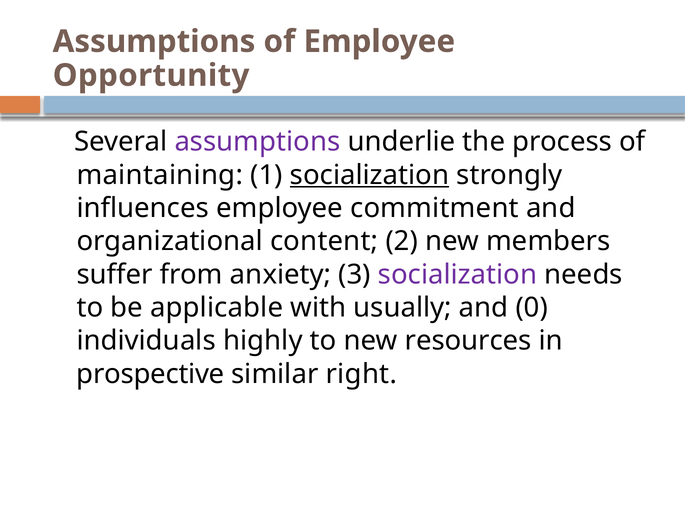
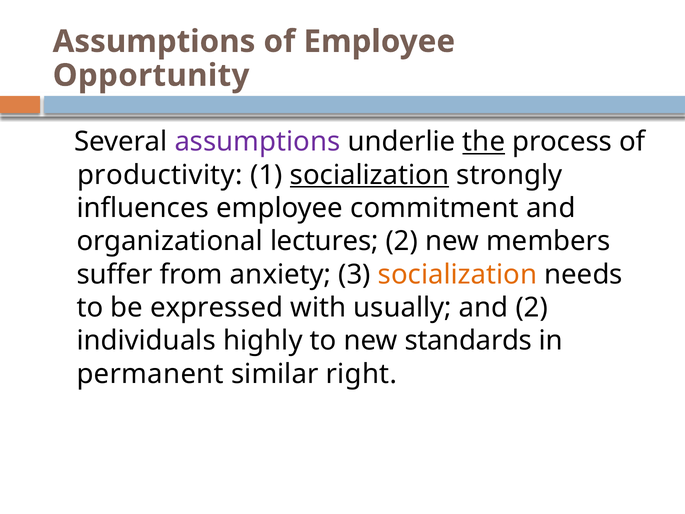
the underline: none -> present (484, 142)
maintaining: maintaining -> productivity (160, 175)
content: content -> lectures (324, 241)
socialization colour: purple -> orange (458, 274)
applicable: applicable -> expressed (217, 307)
and 0: 0 -> 2 (532, 307)
resources: resources -> standards (468, 341)
prospective: prospective -> permanent (150, 374)
